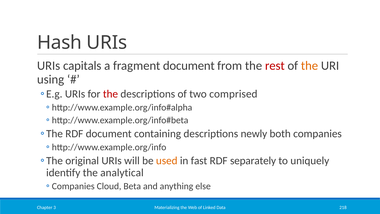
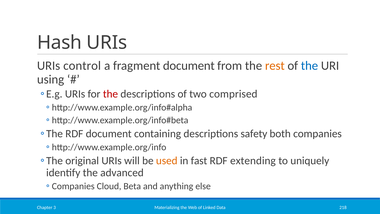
capitals: capitals -> control (82, 66)
rest colour: red -> orange (275, 66)
the colour: orange -> blue (309, 66)
newly: newly -> safety (254, 133)
separately: separately -> extending (253, 160)
analytical: analytical -> advanced (122, 172)
